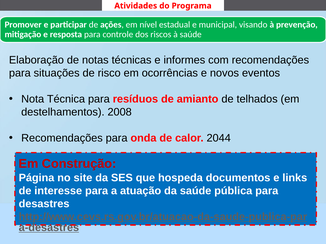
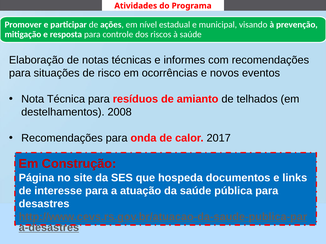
2044: 2044 -> 2017 (219, 138)
